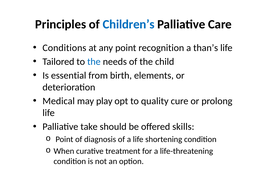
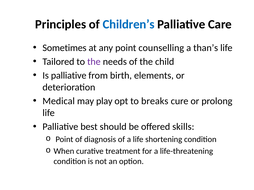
Conditions: Conditions -> Sometimes (64, 48)
recognition: recognition -> counselling (161, 48)
the colour: blue -> purple (94, 62)
Is essential: essential -> palliative (69, 76)
quality: quality -> breaks (155, 101)
take: take -> best (89, 127)
